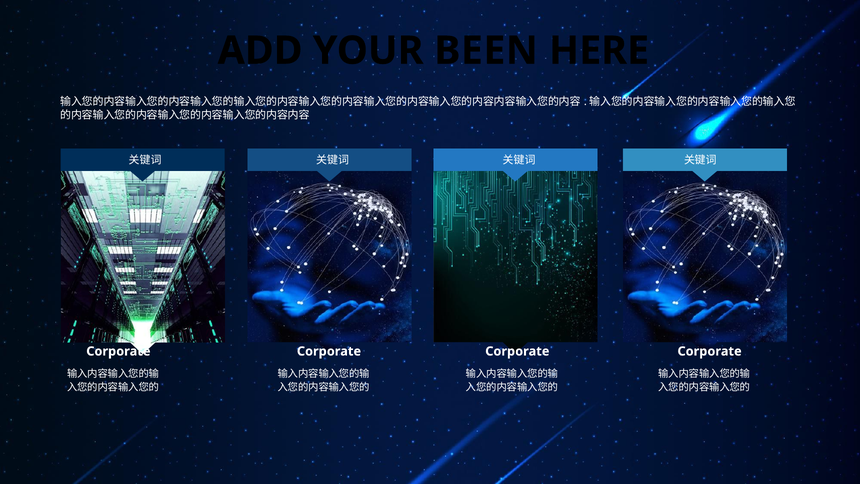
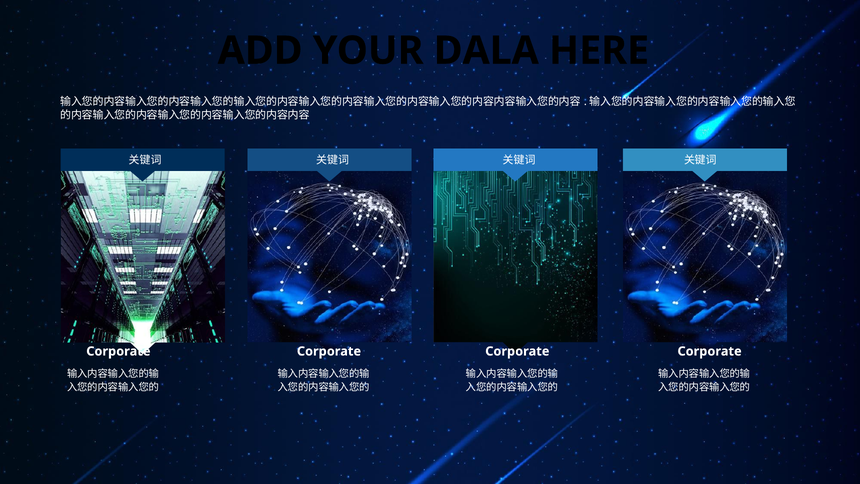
BEEN: BEEN -> DALA (486, 51)
